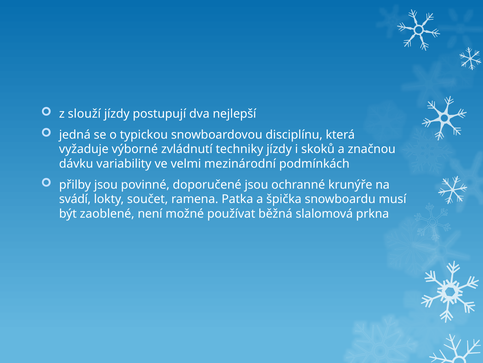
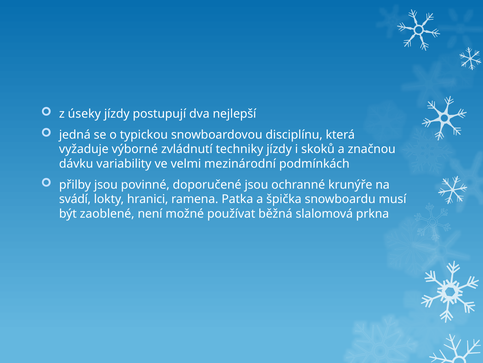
slouží: slouží -> úseky (84, 113)
součet: součet -> hranici (148, 199)
